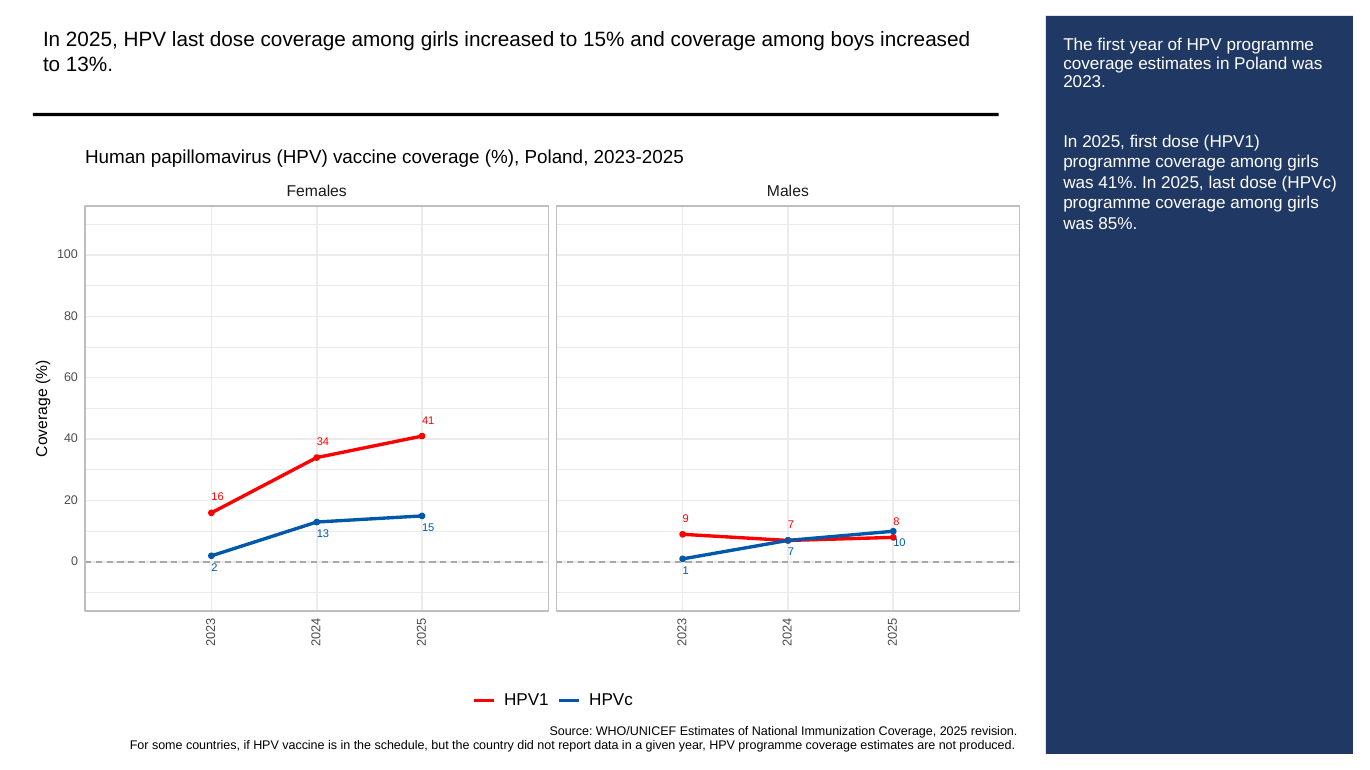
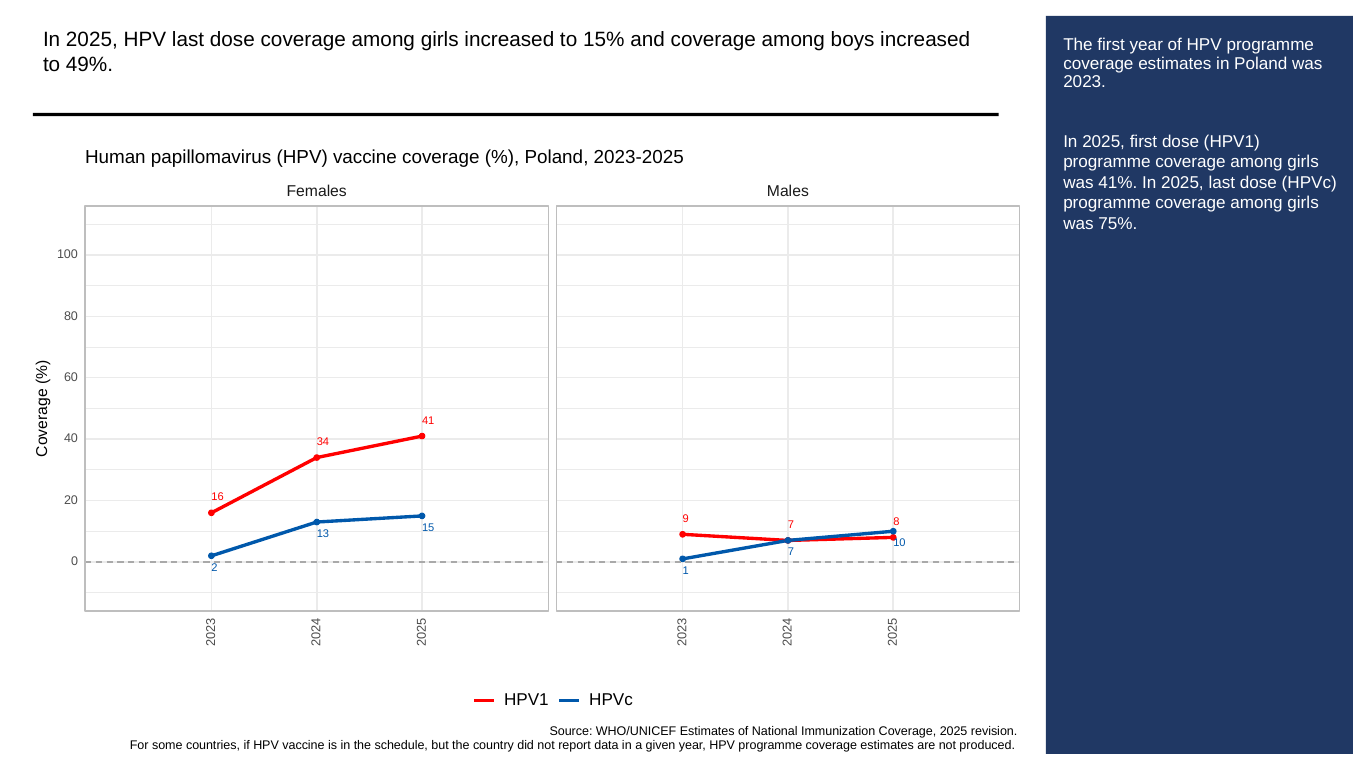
13%: 13% -> 49% (90, 64)
85%: 85% -> 75% (1118, 224)
